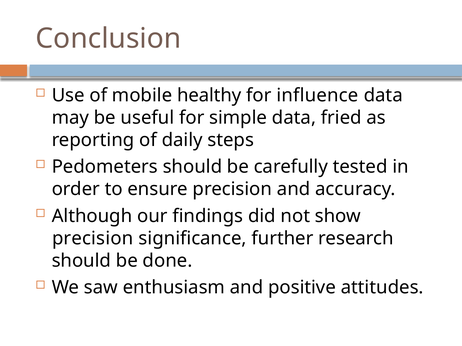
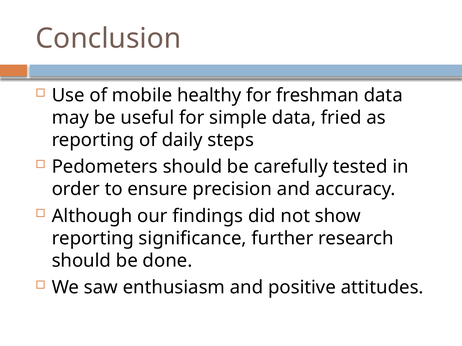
influence: influence -> freshman (318, 96)
precision: precision -> reporting (93, 239)
